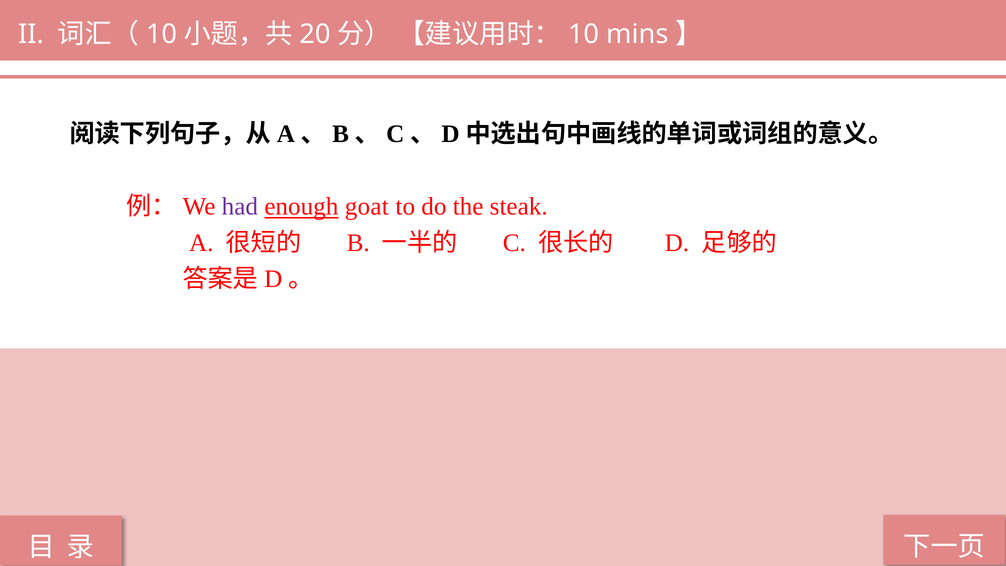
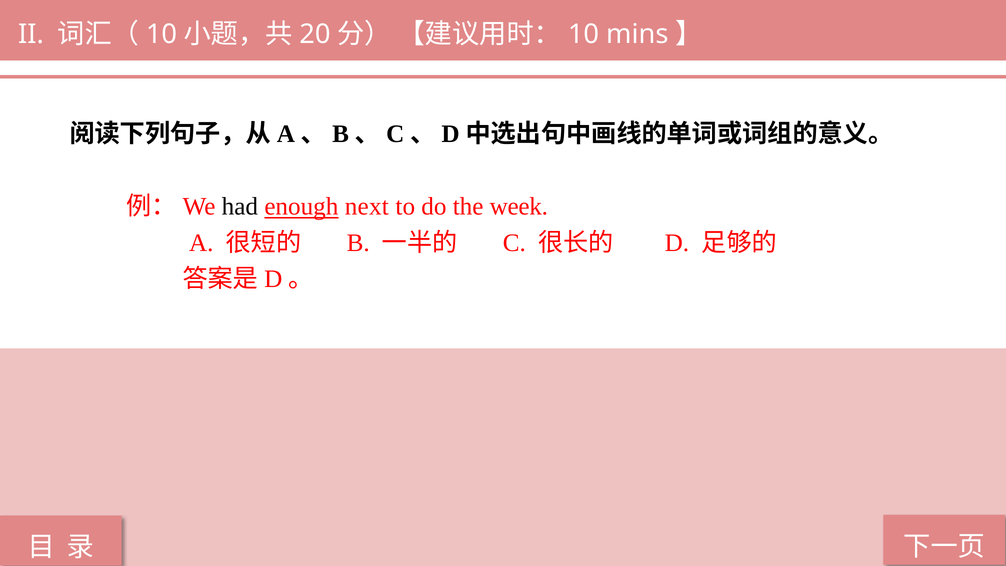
had colour: purple -> black (240, 206)
goat: goat -> next (367, 206)
steak: steak -> week (519, 206)
